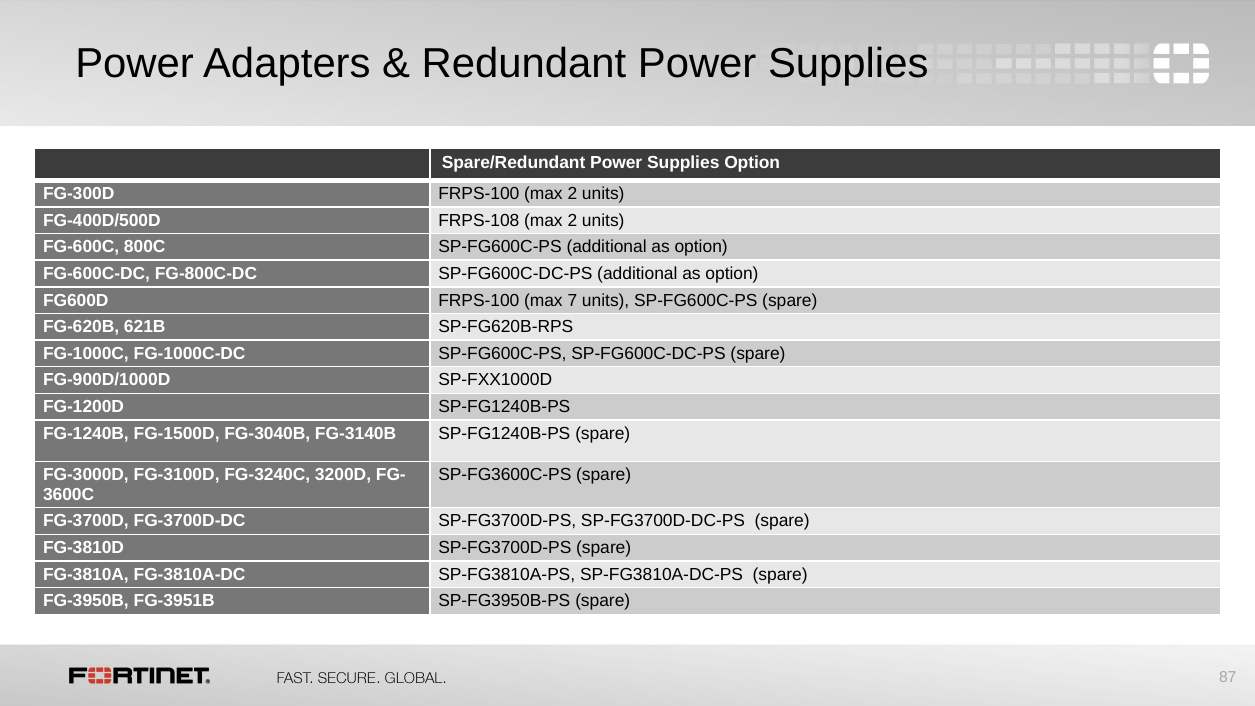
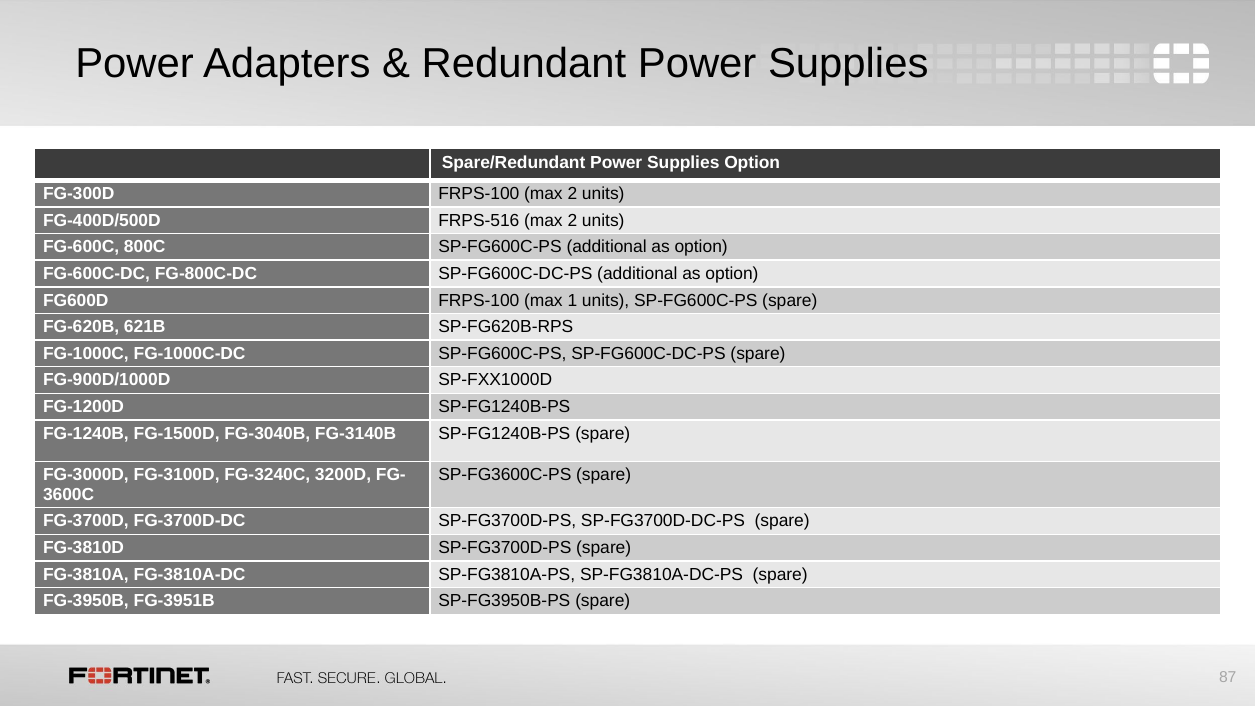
FRPS-108: FRPS-108 -> FRPS-516 (479, 220)
7: 7 -> 1 (572, 300)
